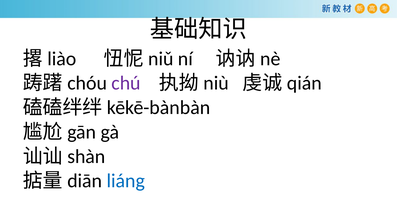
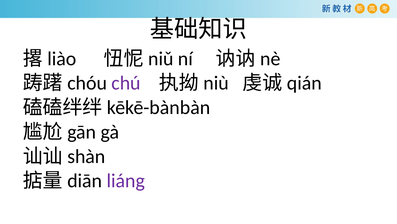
liáng colour: blue -> purple (126, 180)
